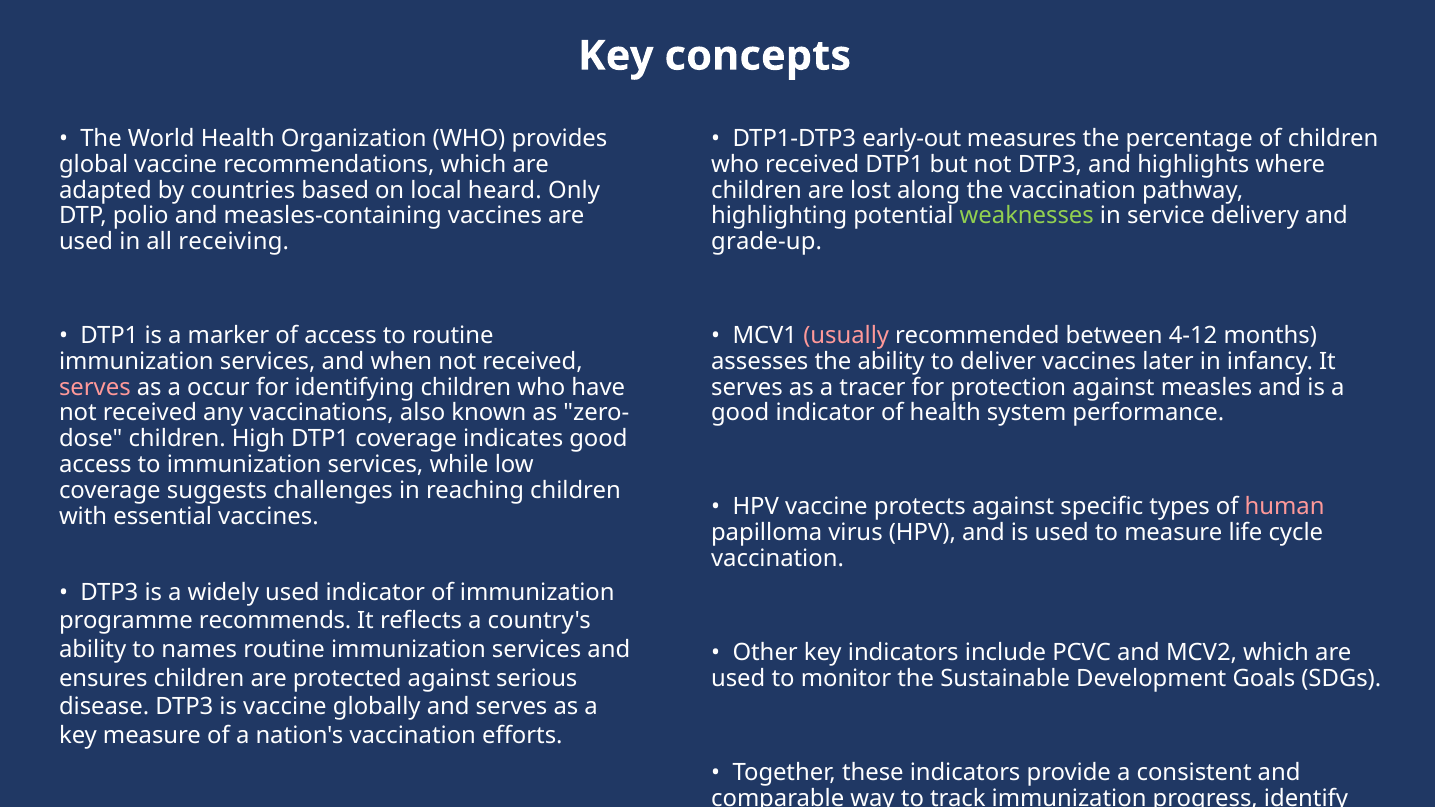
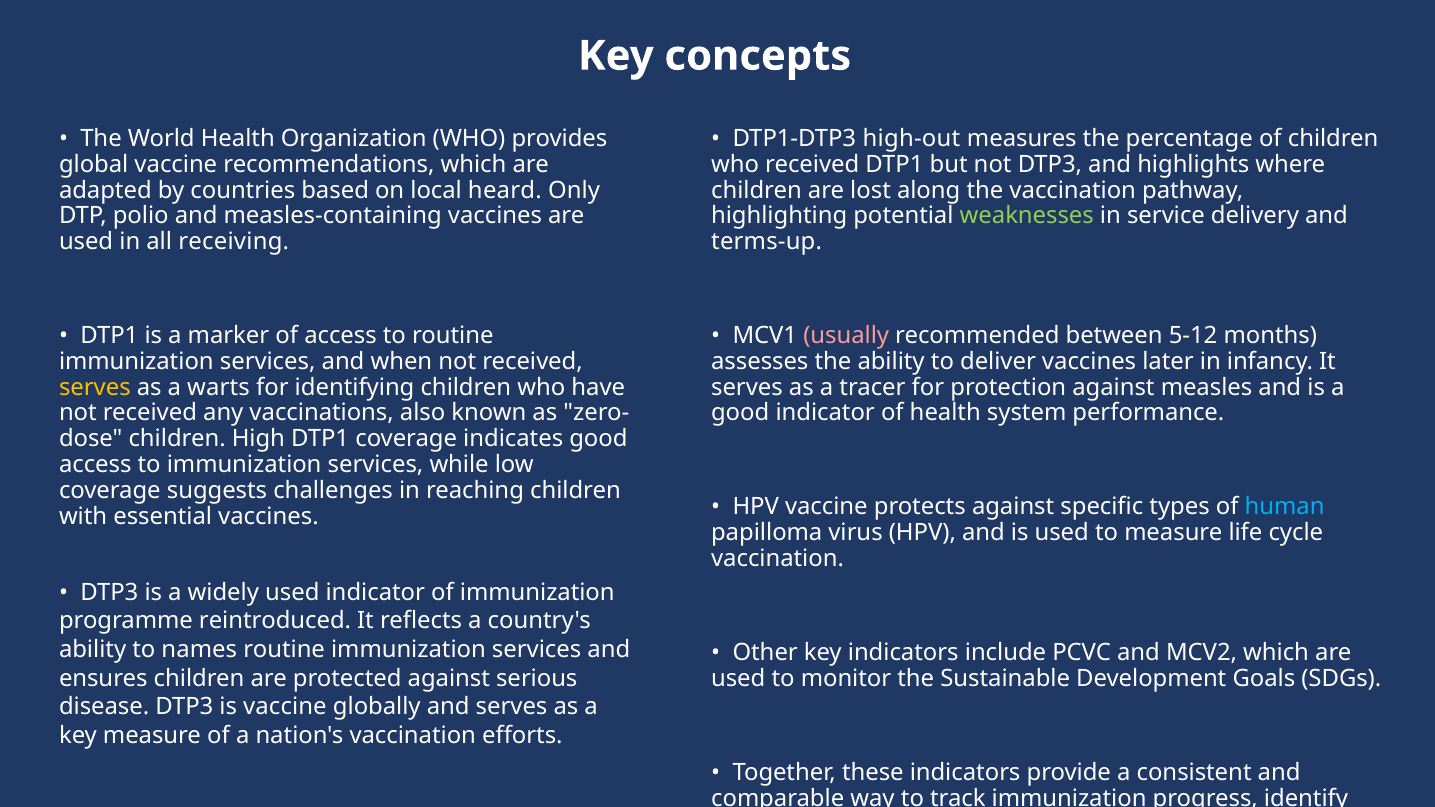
early-out: early-out -> high-out (912, 139)
grade-up: grade-up -> terms-up (767, 242)
4-12: 4-12 -> 5-12 (1193, 336)
serves colour: pink -> yellow (95, 387)
occur: occur -> warts (219, 387)
human colour: pink -> light blue (1285, 507)
recommends: recommends -> reintroduced (275, 621)
